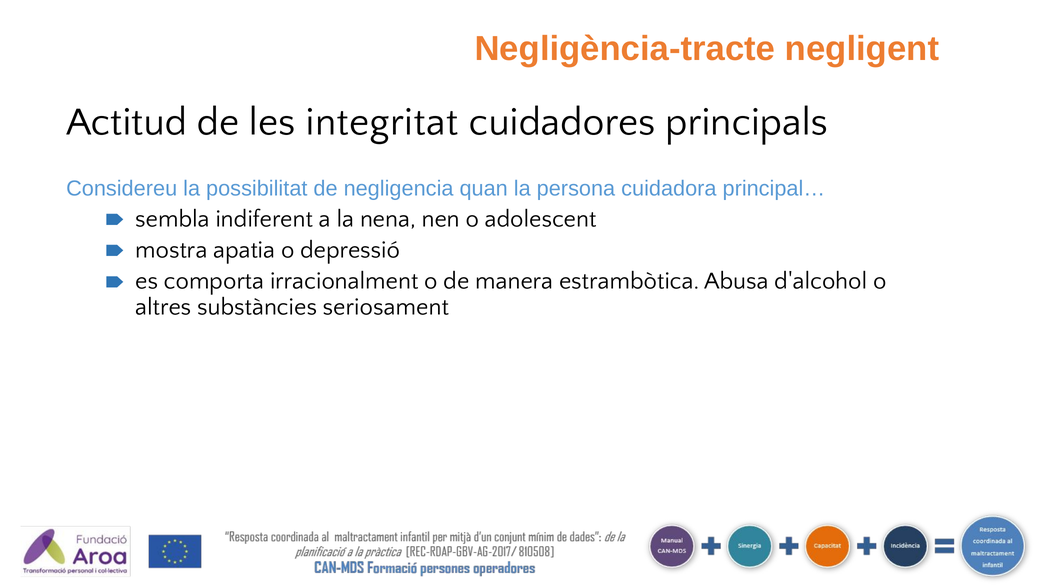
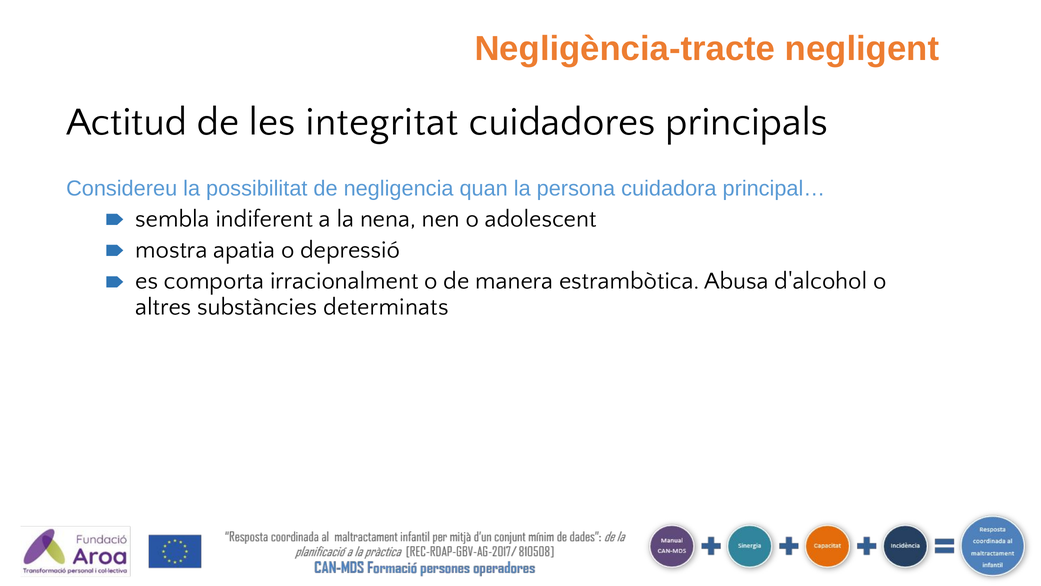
seriosament: seriosament -> determinats (386, 307)
